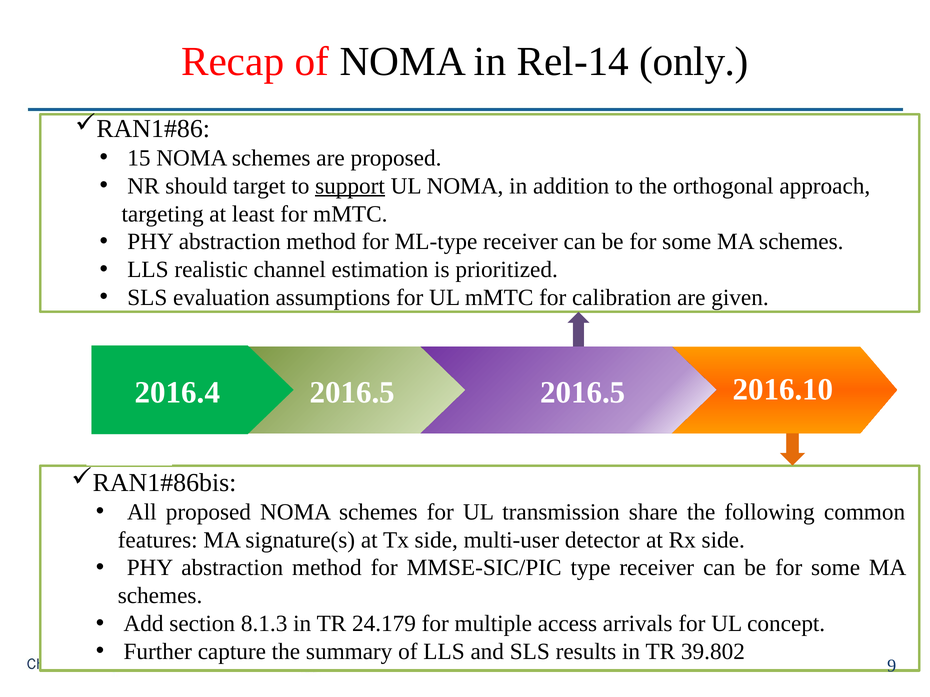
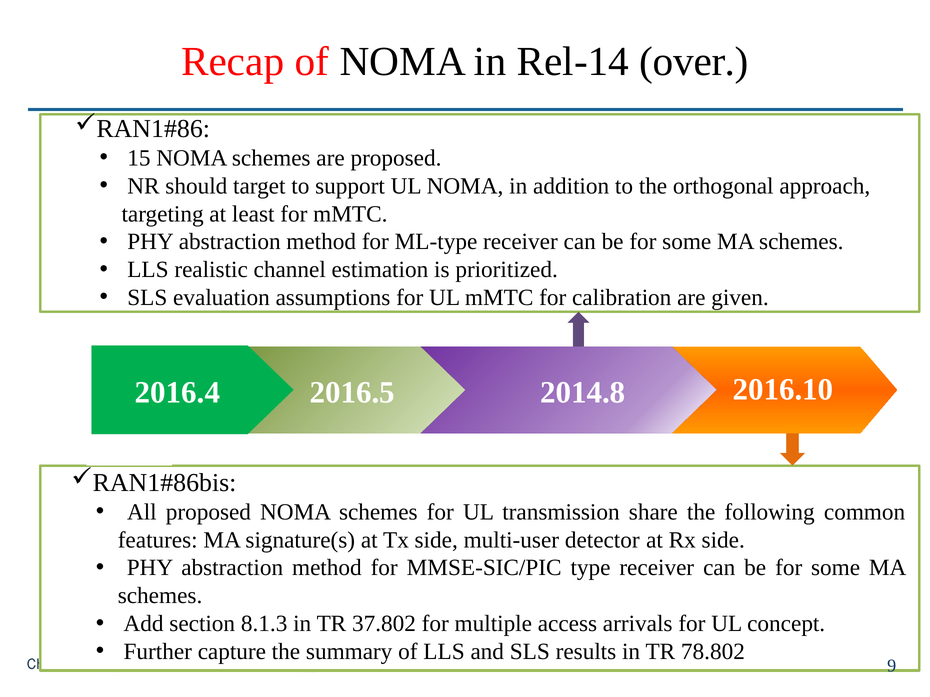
only: only -> over (694, 62)
support underline: present -> none (350, 186)
2016.5: 2016.5 -> 2014.8 (583, 393)
24.179: 24.179 -> 37.802 (384, 624)
39.802: 39.802 -> 78.802 (713, 652)
